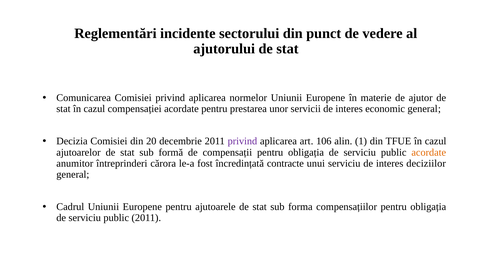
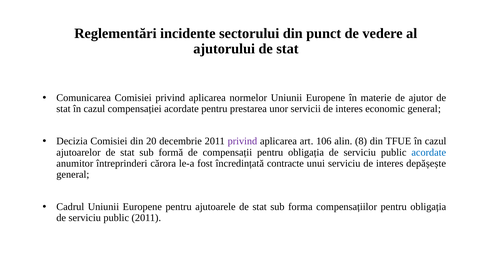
1: 1 -> 8 (361, 141)
acordate colour: orange -> blue (429, 152)
deciziilor: deciziilor -> depășește (426, 163)
